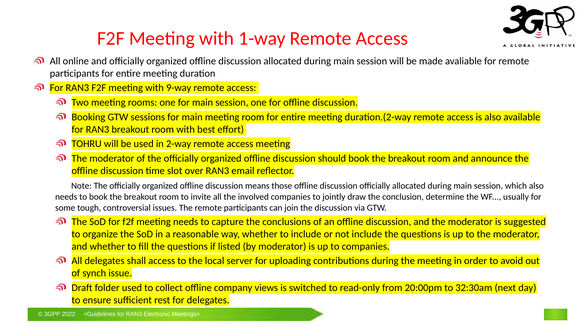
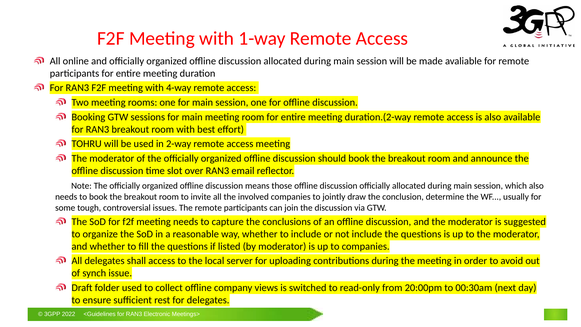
9-way: 9-way -> 4-way (179, 88)
32:30am: 32:30am -> 00:30am (474, 288)
